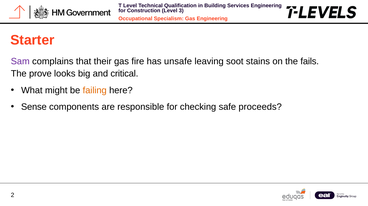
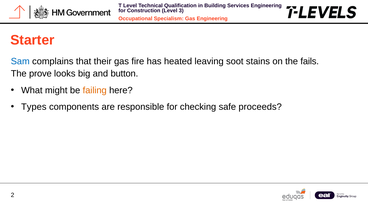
Sam colour: purple -> blue (20, 61)
unsafe: unsafe -> heated (178, 61)
critical: critical -> button (124, 73)
Sense: Sense -> Types (34, 107)
